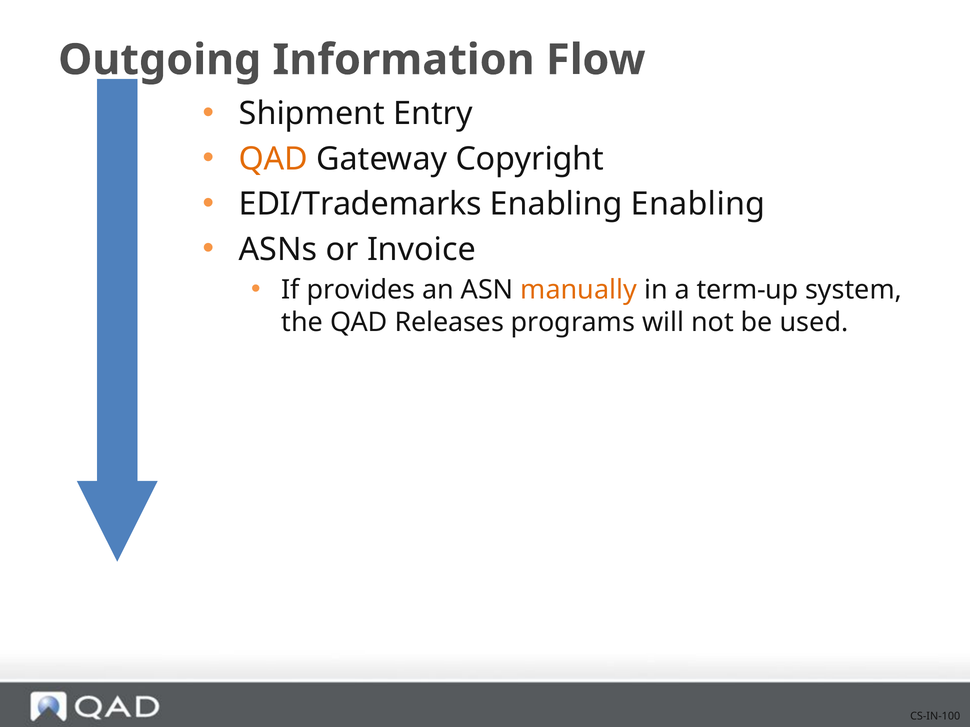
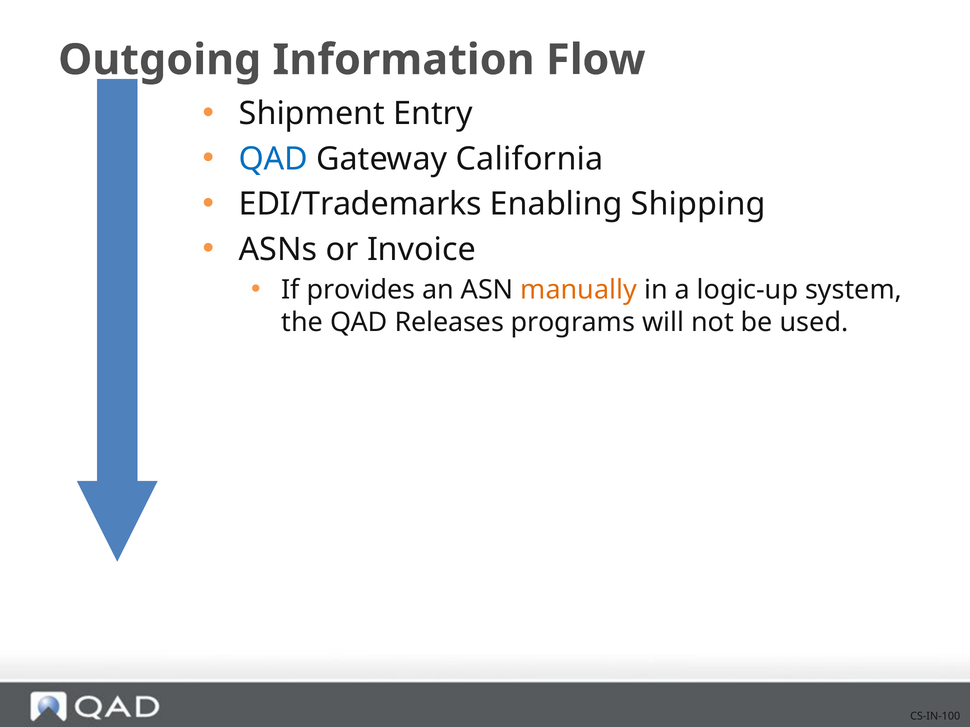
QAD colour: orange -> blue (273, 159)
Copyright: Copyright -> California (530, 159)
Enabling Enabling: Enabling -> Shipping (698, 204)
term-up: term-up -> logic-up (748, 290)
